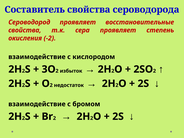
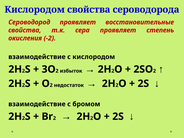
Составитель: Составитель -> Кислородом (35, 10)
